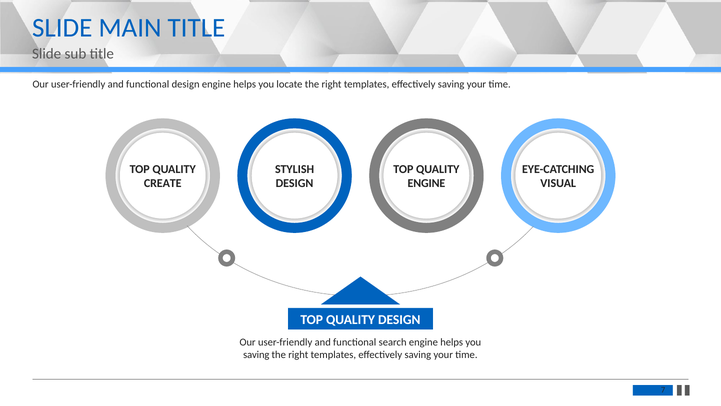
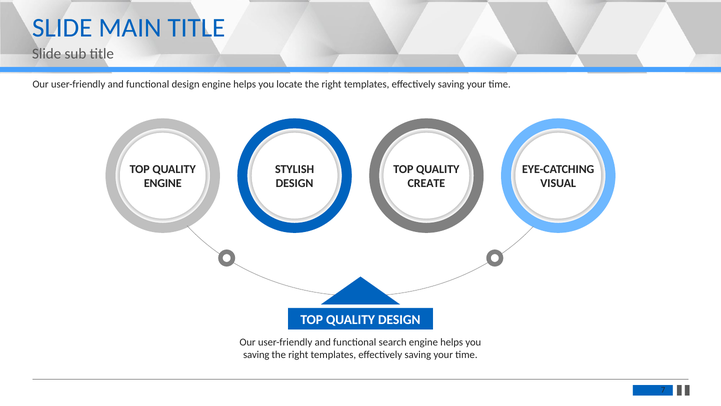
CREATE: CREATE -> ENGINE (163, 183)
ENGINE: ENGINE -> CREATE (426, 183)
